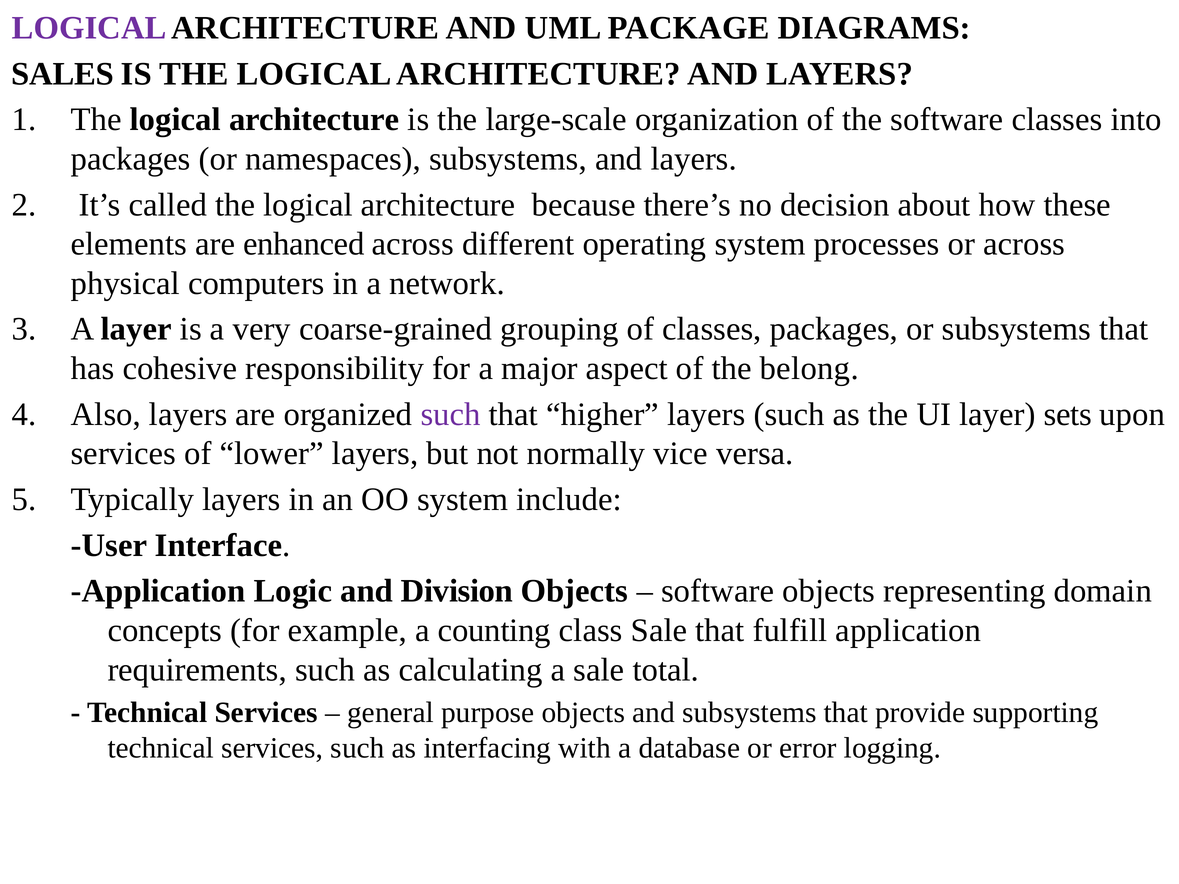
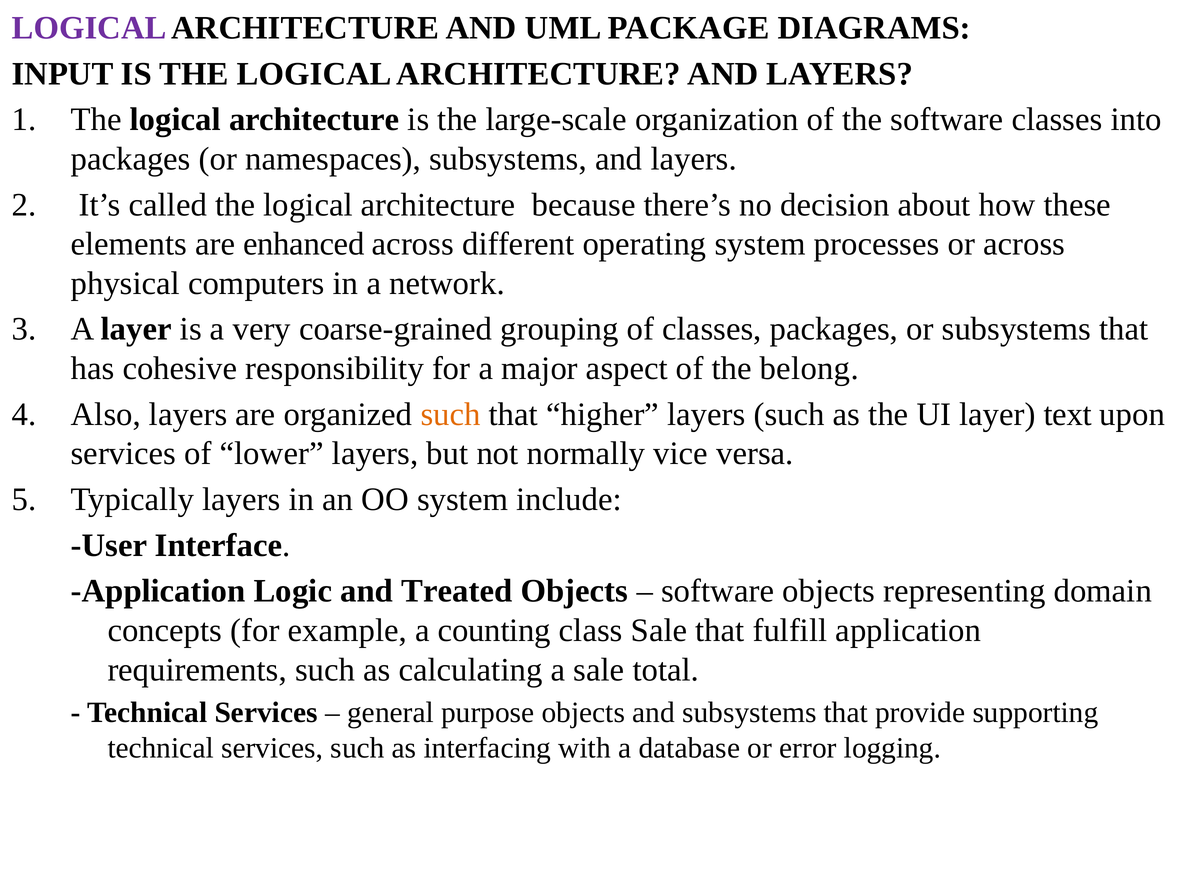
SALES: SALES -> INPUT (63, 74)
such colour: purple -> orange (451, 414)
sets: sets -> text (1068, 414)
Division: Division -> Treated (457, 591)
